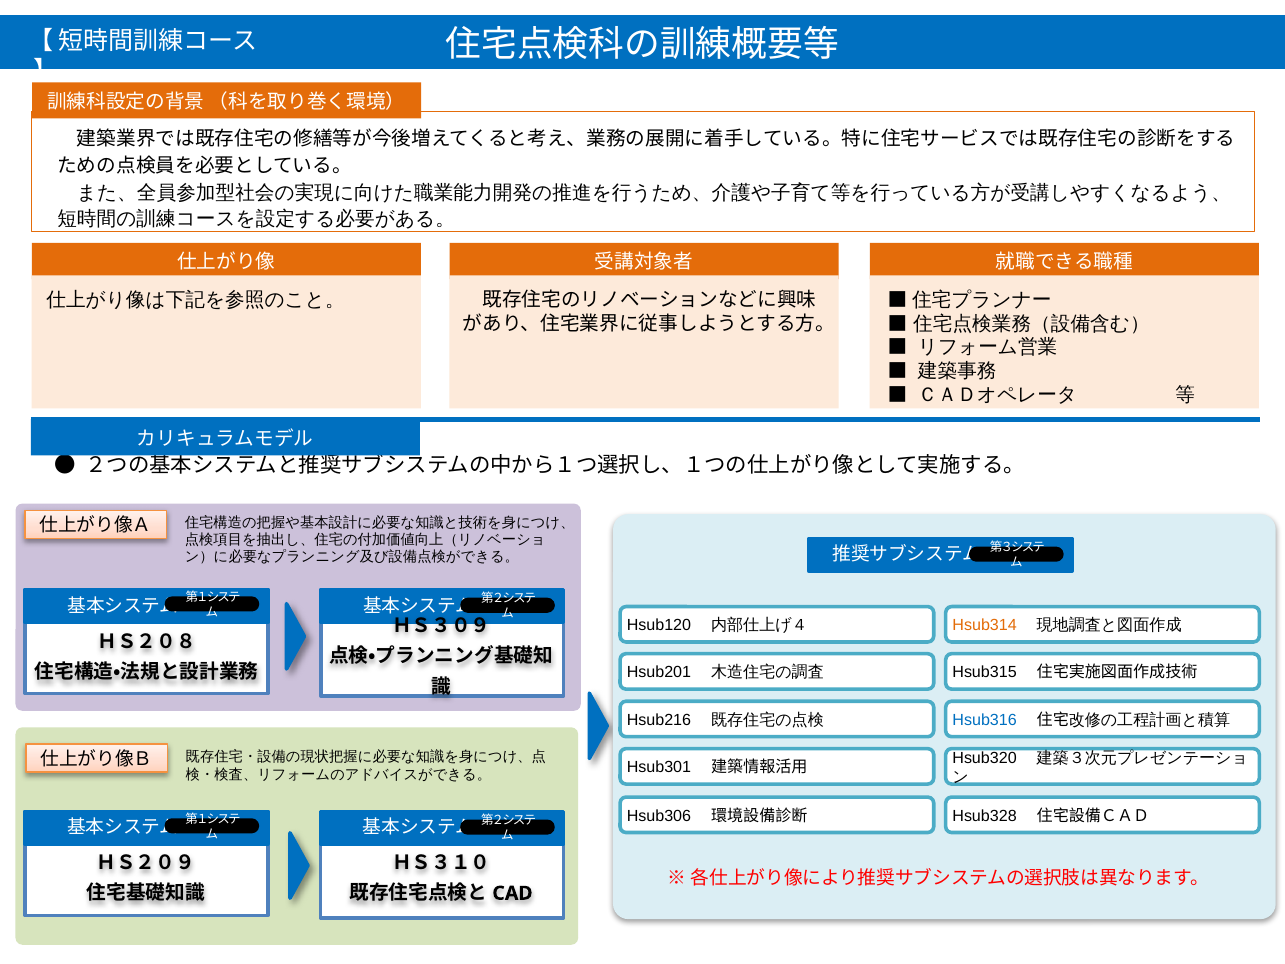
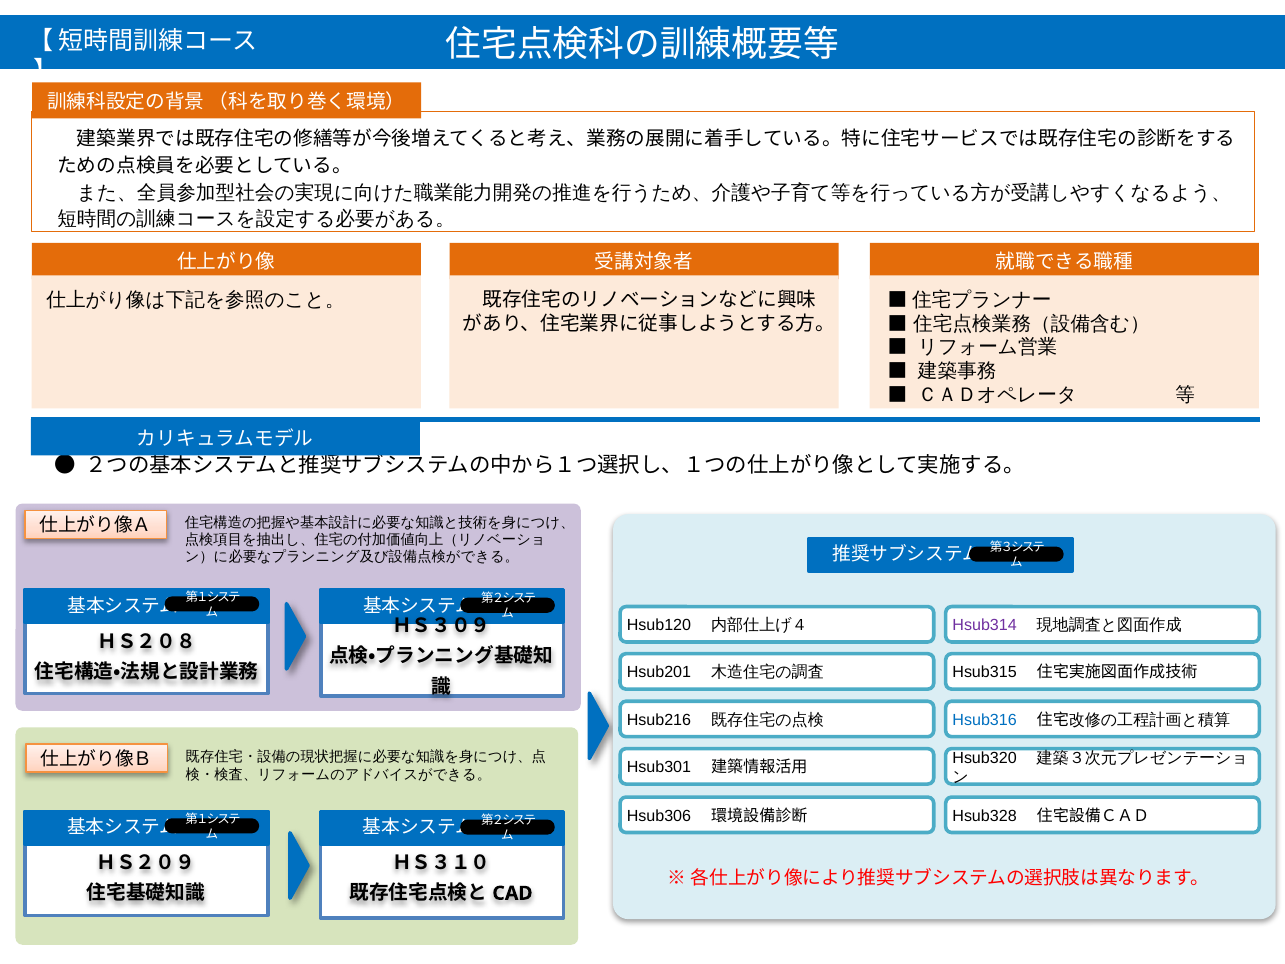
Hsub314 colour: orange -> purple (985, 625)
